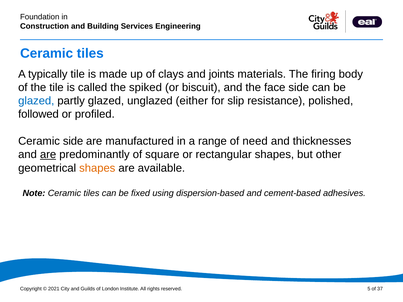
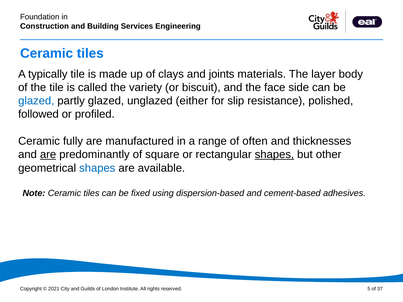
firing: firing -> layer (323, 74)
spiked: spiked -> variety (146, 88)
Ceramic side: side -> fully (73, 141)
need: need -> often (255, 141)
shapes underline: none -> present (274, 155)
shapes colour: orange -> blue (97, 168)
